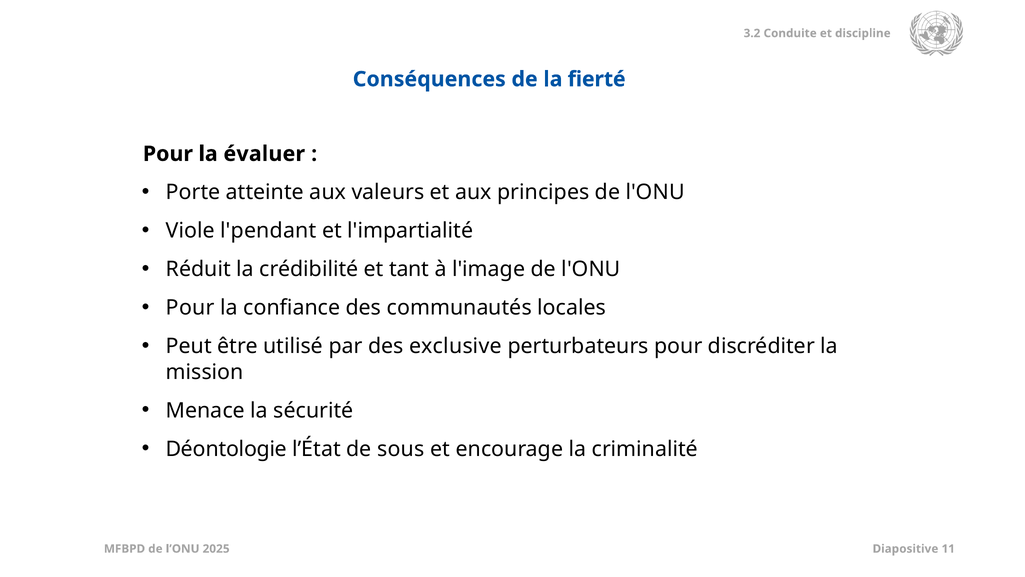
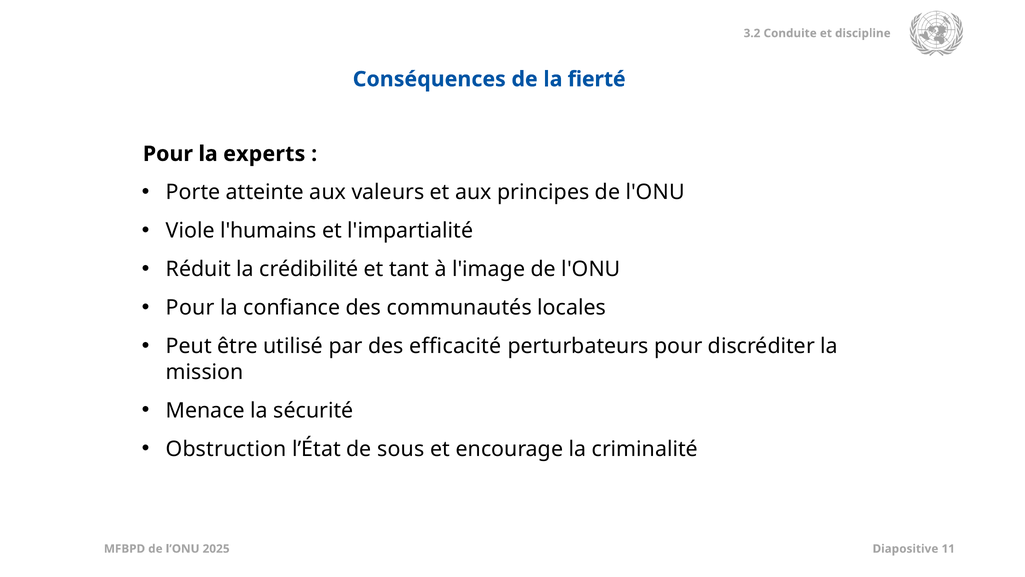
évaluer: évaluer -> experts (264, 154)
l'pendant: l'pendant -> l'humains (268, 231)
exclusive: exclusive -> efficacité (455, 346)
Déontologie: Déontologie -> Obstruction (226, 449)
